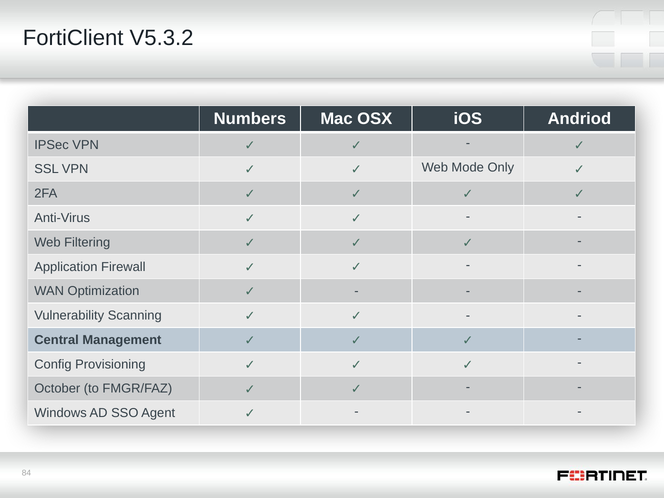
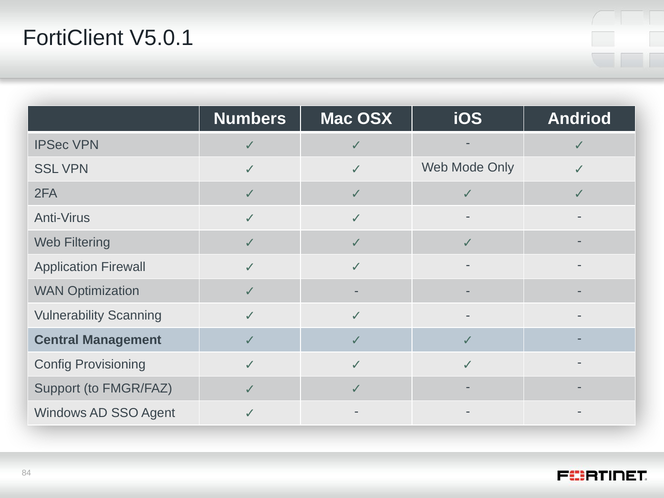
V5.3.2: V5.3.2 -> V5.0.1 (162, 38)
October: October -> Support (57, 389)
